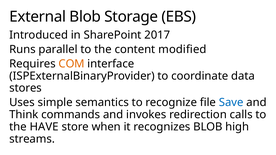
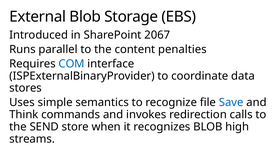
2017: 2017 -> 2067 (157, 35)
modified: modified -> penalties (182, 49)
COM colour: orange -> blue (72, 64)
HAVE: HAVE -> SEND (44, 127)
